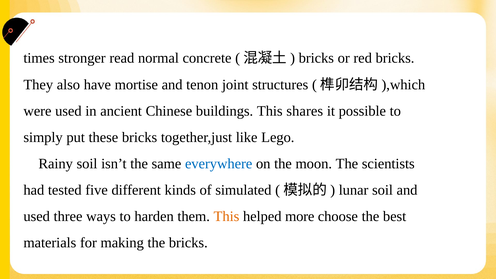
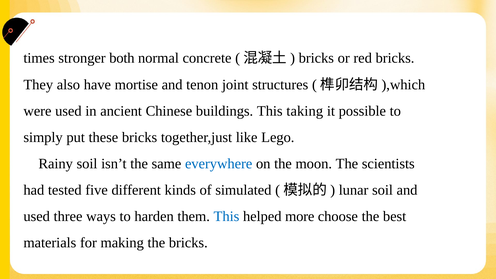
read: read -> both (122, 58)
shares: shares -> taking (305, 111)
This colour: orange -> blue (226, 216)
